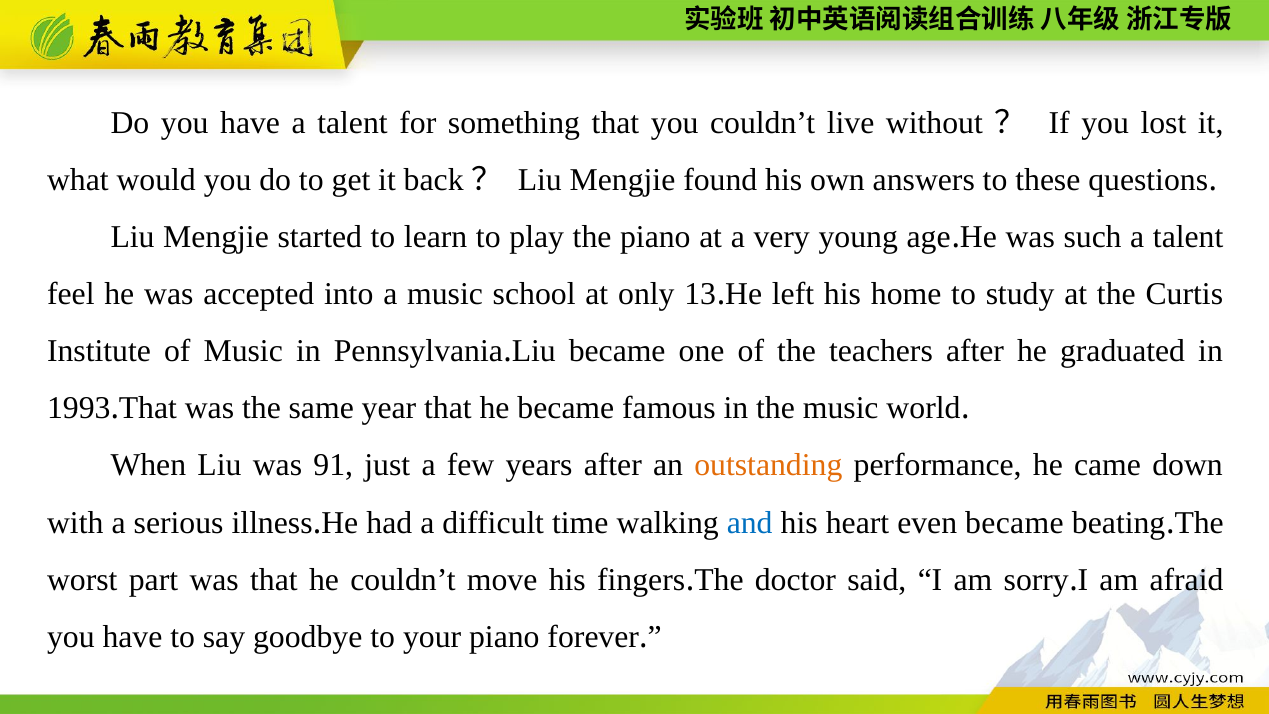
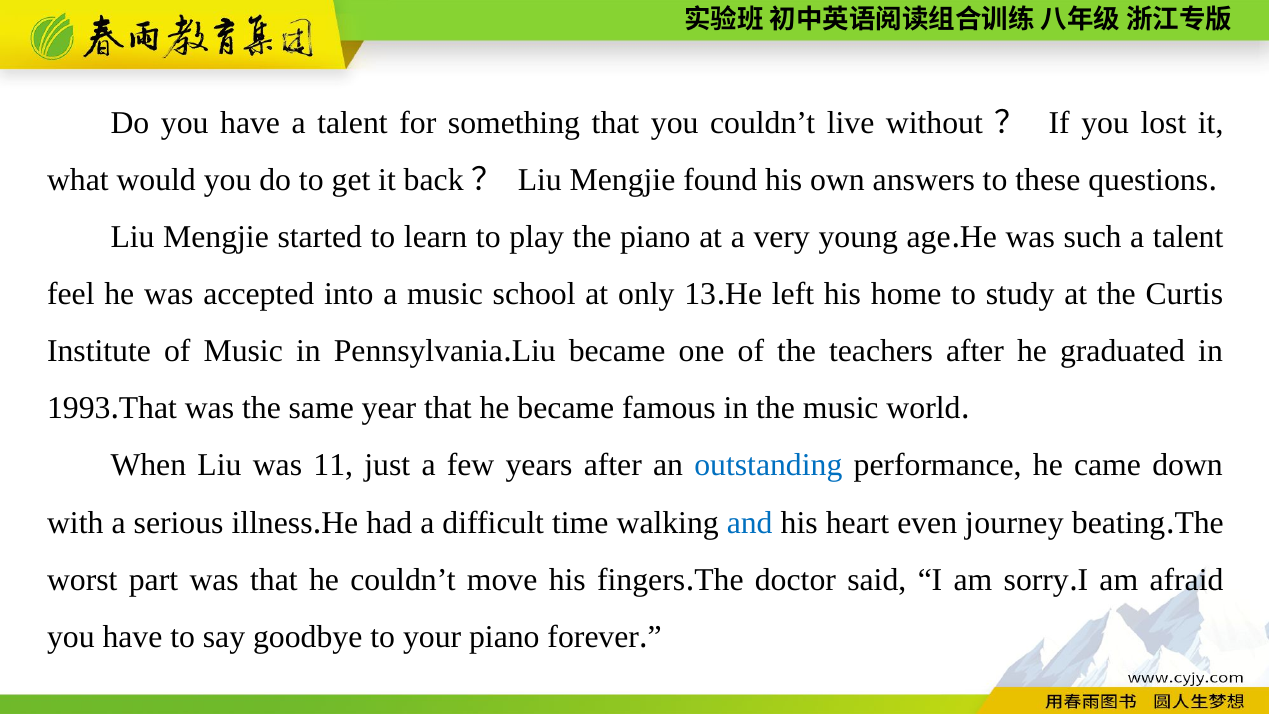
91: 91 -> 11 (333, 465)
outstanding colour: orange -> blue (768, 465)
even became: became -> journey (1014, 523)
